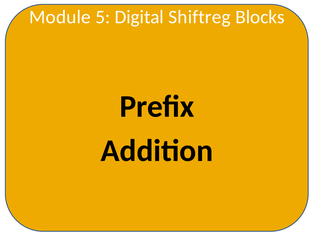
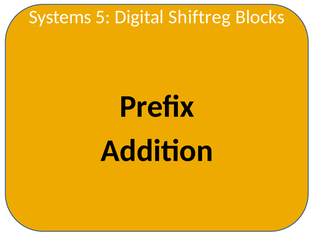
Module: Module -> Systems (60, 17)
